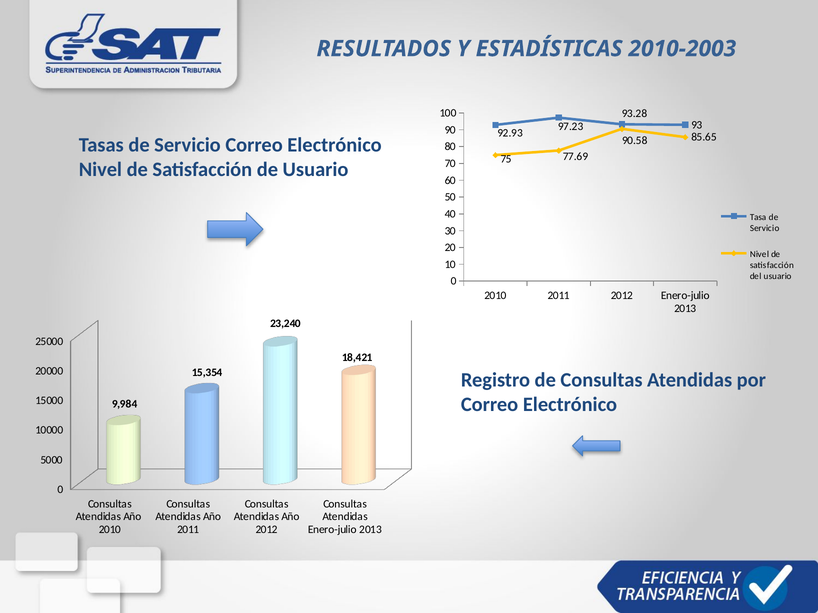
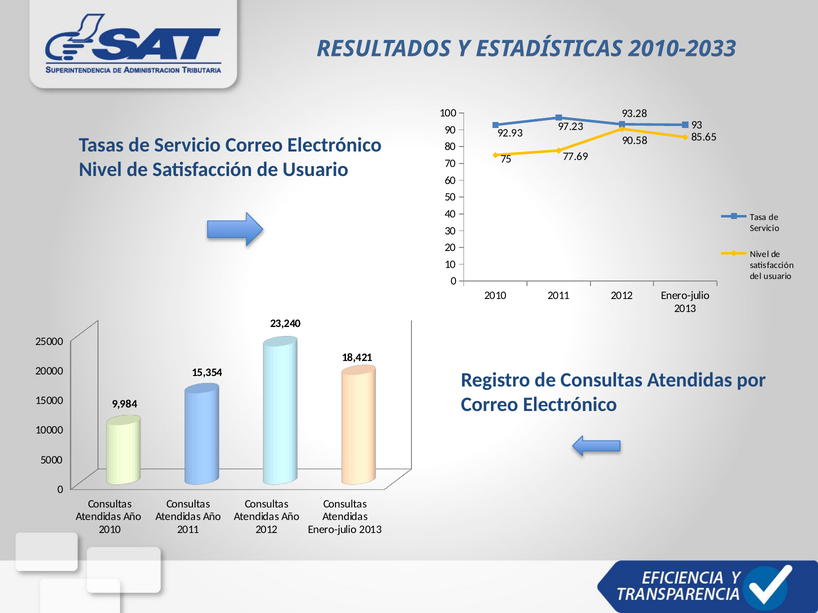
2010-2003: 2010-2003 -> 2010-2033 (682, 49)
